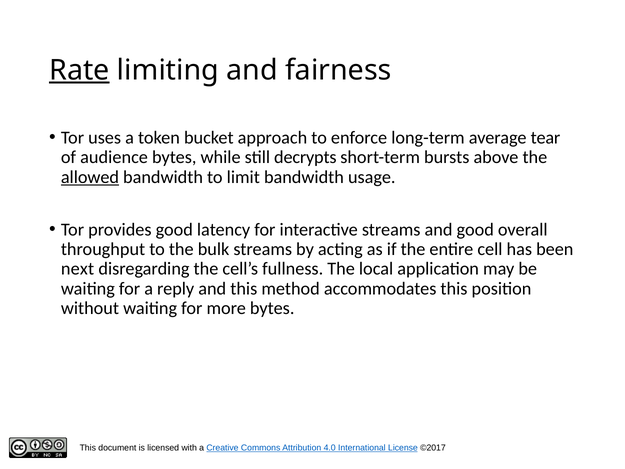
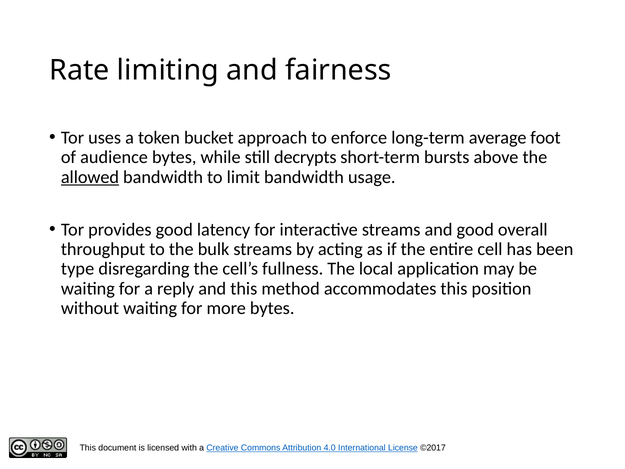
Rate underline: present -> none (79, 70)
tear: tear -> foot (545, 138)
next: next -> type (78, 269)
